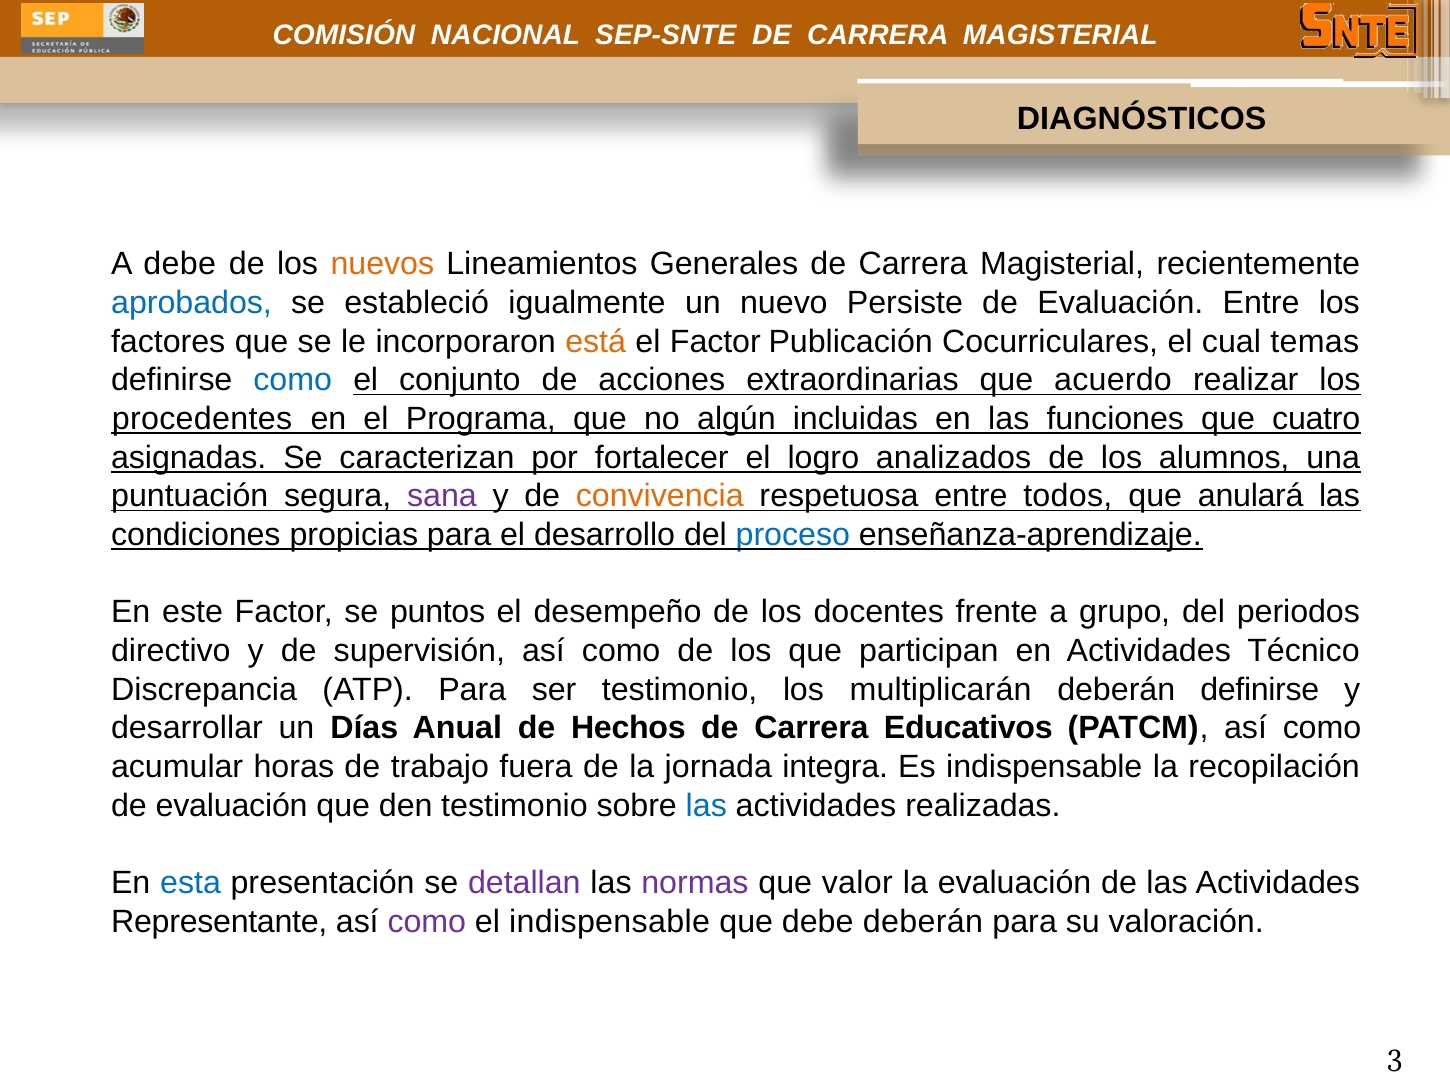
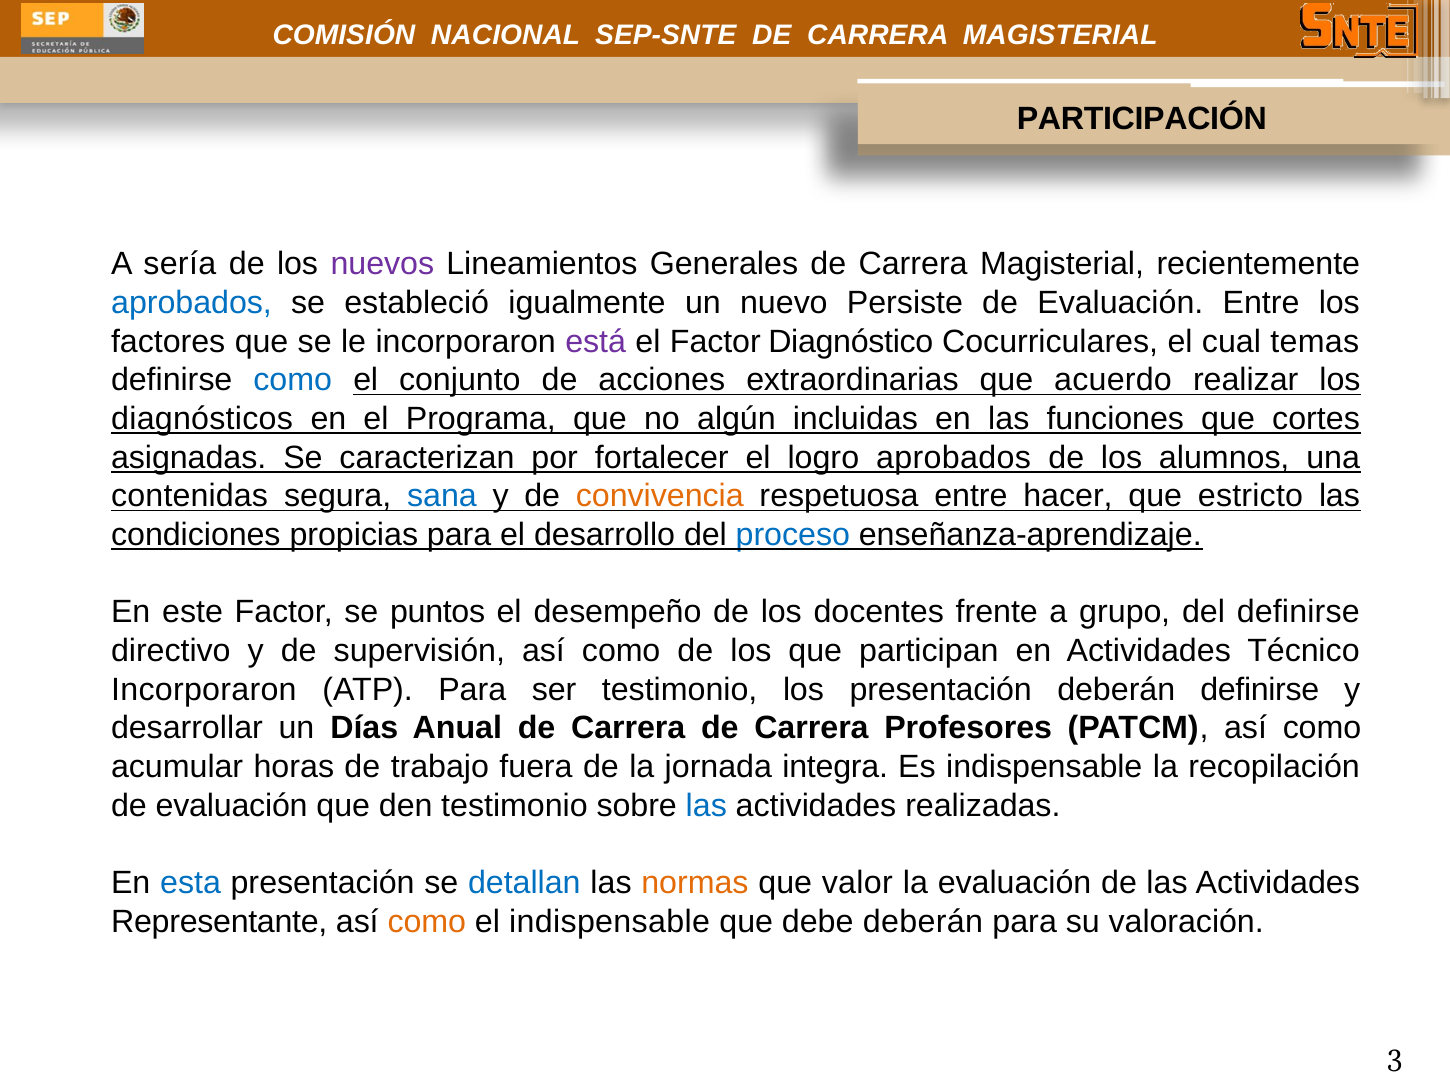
DIAGNÓSTICOS: DIAGNÓSTICOS -> PARTICIPACIÓN (1142, 119)
A debe: debe -> sería (180, 264)
nuevos colour: orange -> purple (382, 264)
está colour: orange -> purple (596, 341)
Publicación: Publicación -> Diagnóstico (851, 341)
procedentes: procedentes -> diagnósticos (202, 419)
cuatro: cuatro -> cortes (1316, 419)
logro analizados: analizados -> aprobados (954, 457)
puntuación: puntuación -> contenidas (190, 496)
sana colour: purple -> blue (442, 496)
todos: todos -> hacer (1068, 496)
anulará: anulará -> estricto (1250, 496)
del periodos: periodos -> definirse (1298, 612)
Discrepancia: Discrepancia -> Incorporaron (204, 689)
los multiplicarán: multiplicarán -> presentación (941, 689)
Anual de Hechos: Hechos -> Carrera (628, 728)
Educativos: Educativos -> Profesores (968, 728)
detallan colour: purple -> blue (524, 882)
normas colour: purple -> orange (695, 882)
como colour: purple -> orange (427, 921)
